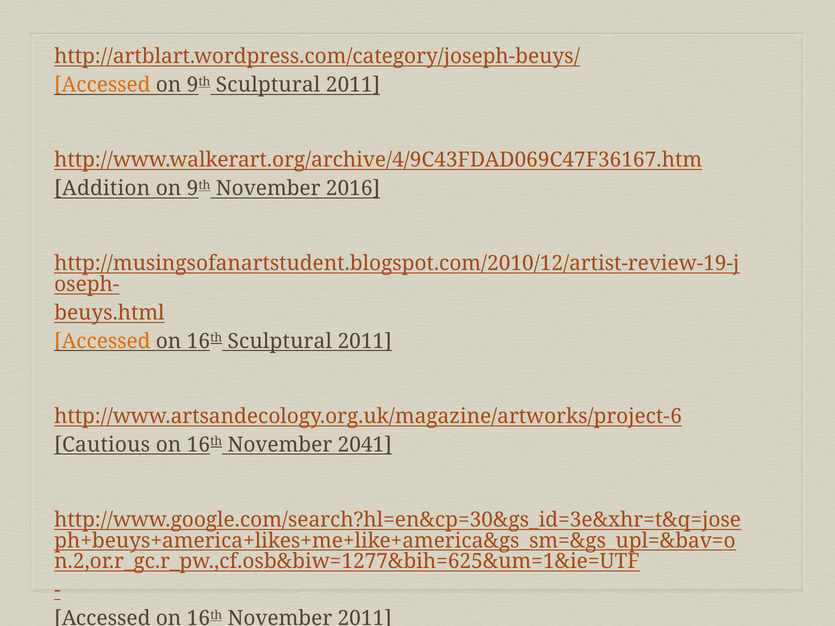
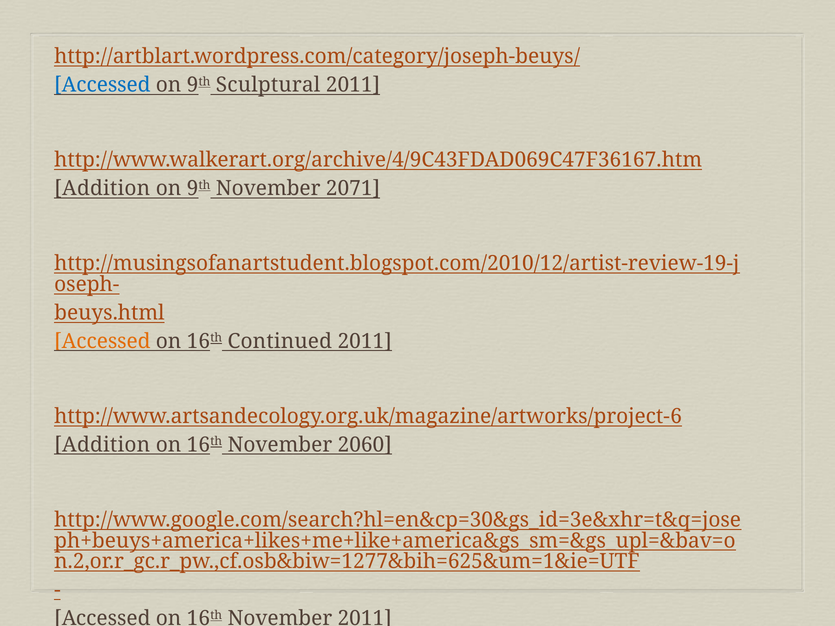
Accessed colour: orange -> blue (102, 85)
2016: 2016 -> 2071 (353, 189)
16th Sculptural: Sculptural -> Continued (280, 341)
Cautious: Cautious -> Addition (102, 445)
2041: 2041 -> 2060 (365, 445)
